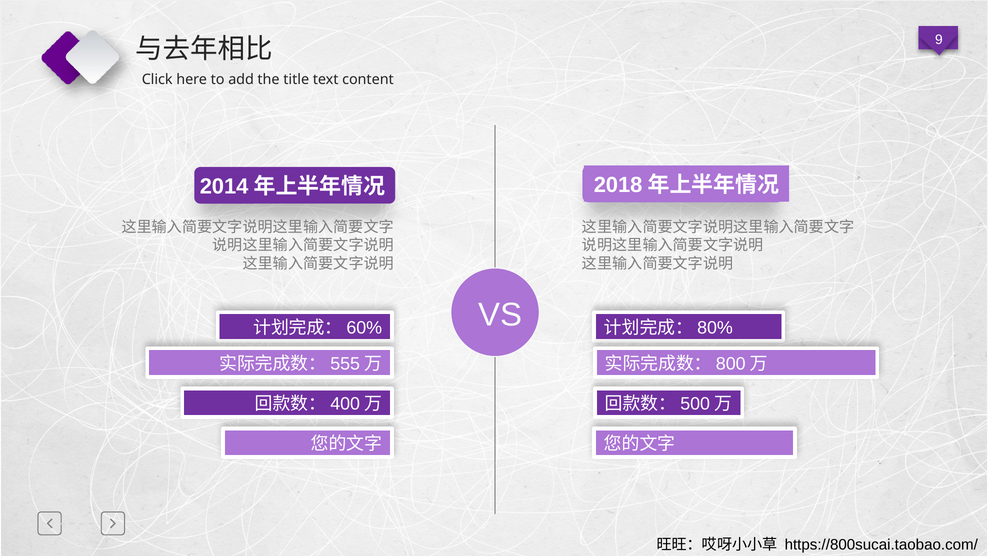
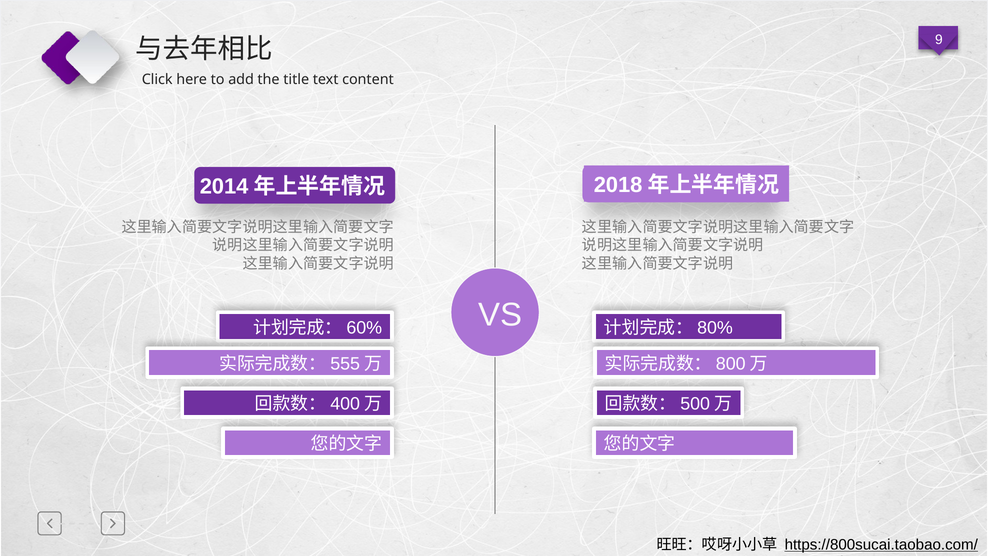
https://800sucai.taobao.com/ underline: none -> present (881, 545)
